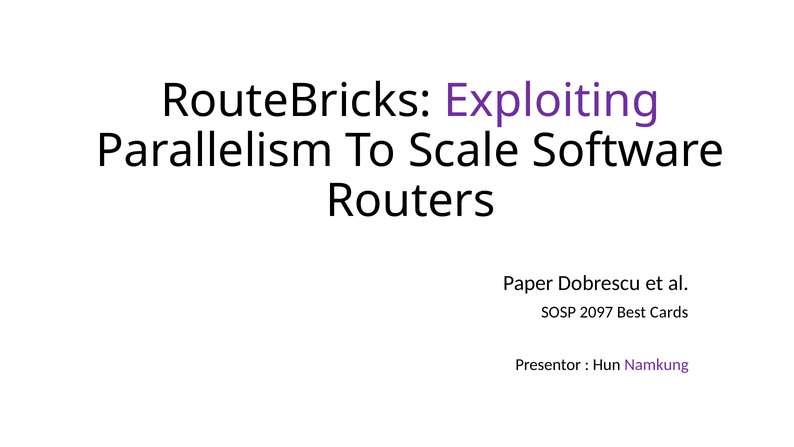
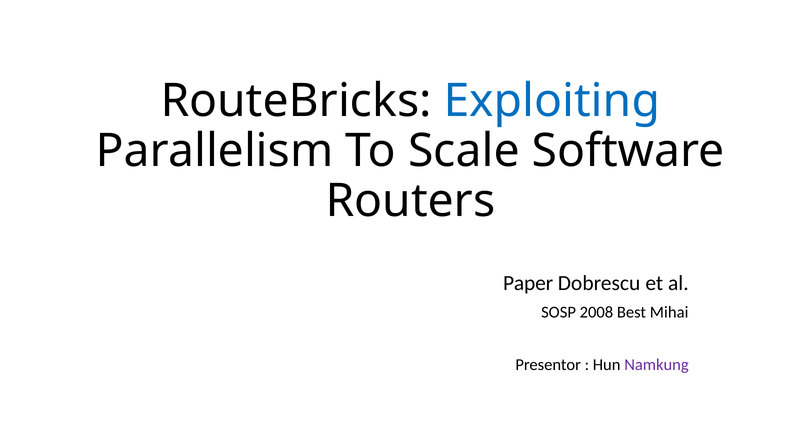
Exploiting colour: purple -> blue (552, 101)
2097: 2097 -> 2008 (596, 312)
Cards: Cards -> Mihai (669, 312)
